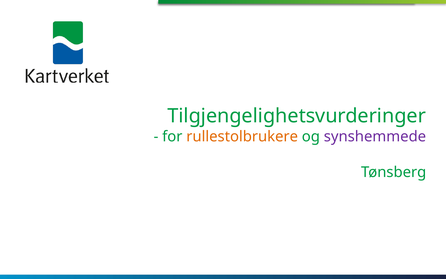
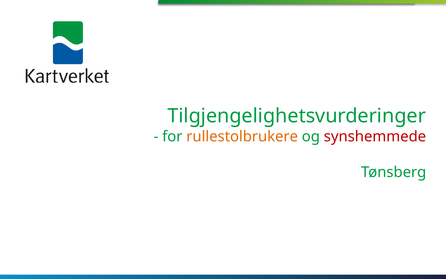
synshemmede colour: purple -> red (375, 136)
